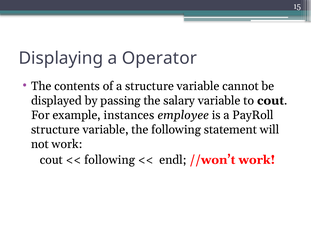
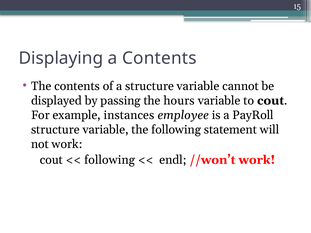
a Operator: Operator -> Contents (159, 58)
salary: salary -> hours (179, 101)
